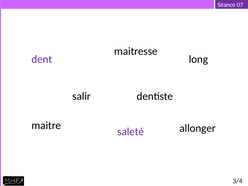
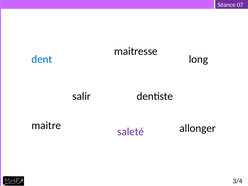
dent colour: purple -> blue (42, 59)
